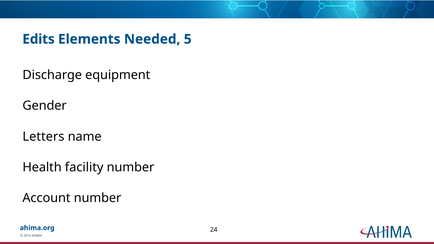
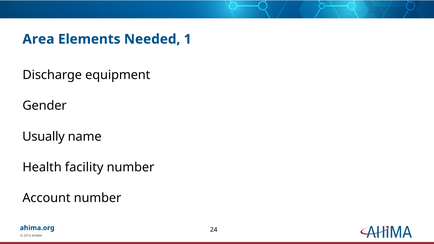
Edits: Edits -> Area (38, 39)
5: 5 -> 1 (188, 39)
Letters: Letters -> Usually (44, 137)
